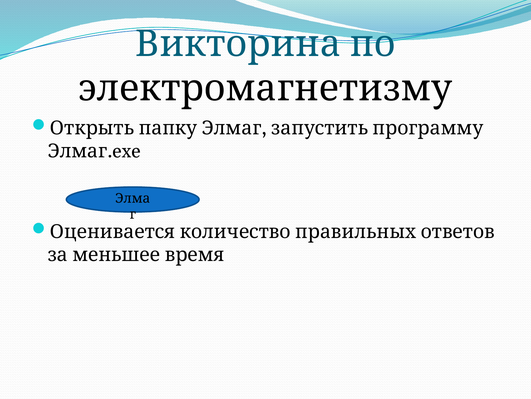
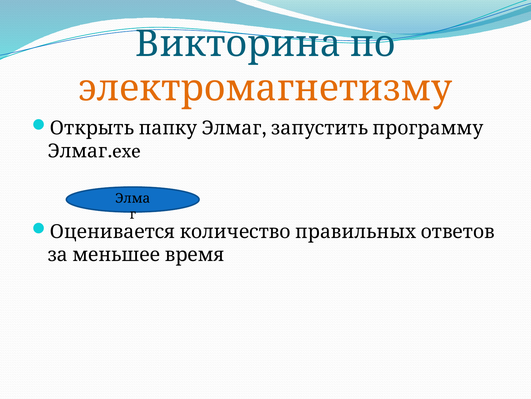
электромагнетизму colour: black -> orange (265, 88)
